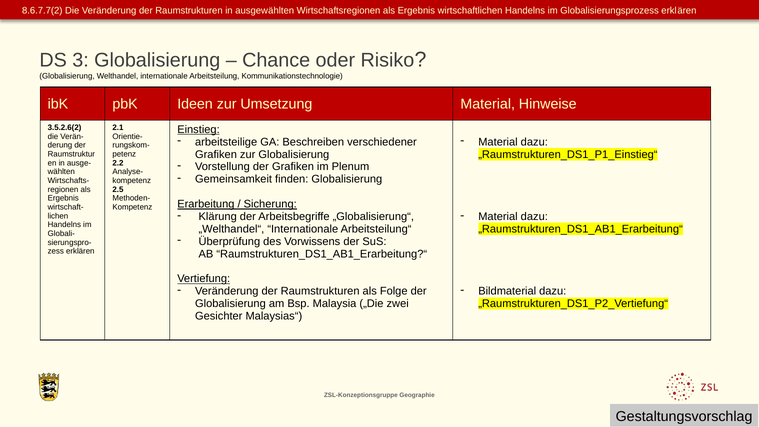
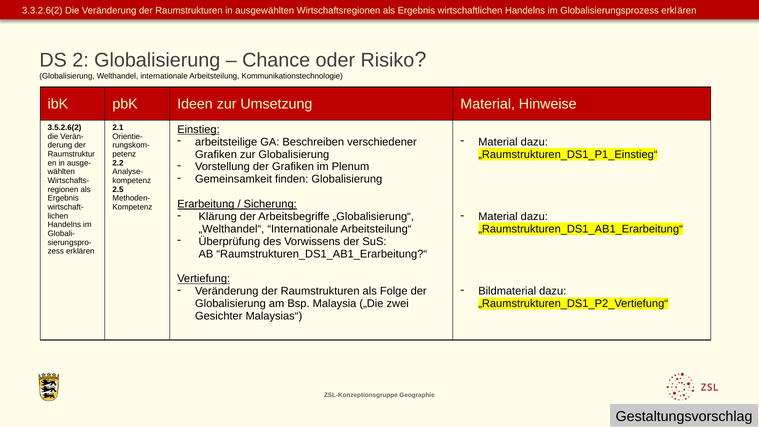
8.6.7.7(2: 8.6.7.7(2 -> 3.3.2.6(2 (42, 11)
3: 3 -> 2 (81, 60)
